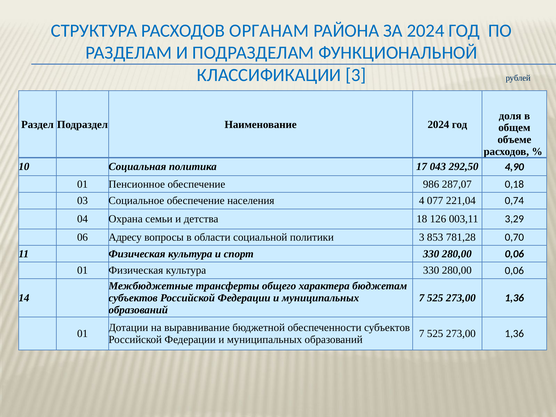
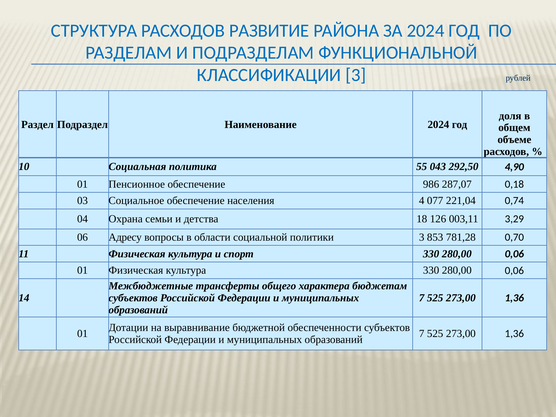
ОРГАНАМ: ОРГАНАМ -> РАЗВИТИЕ (269, 31)
17: 17 -> 55 (422, 167)
